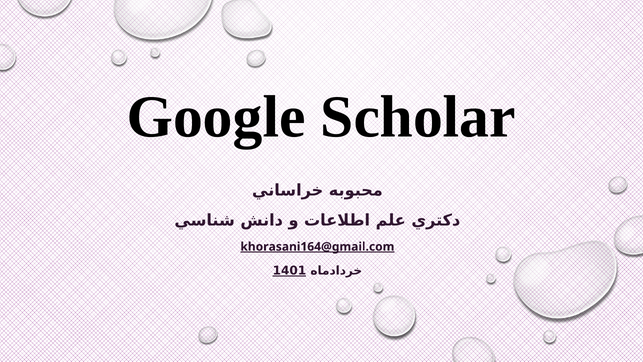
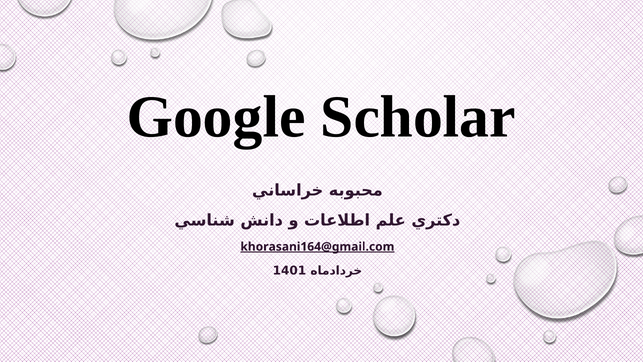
1401 underline: present -> none (289, 271)
